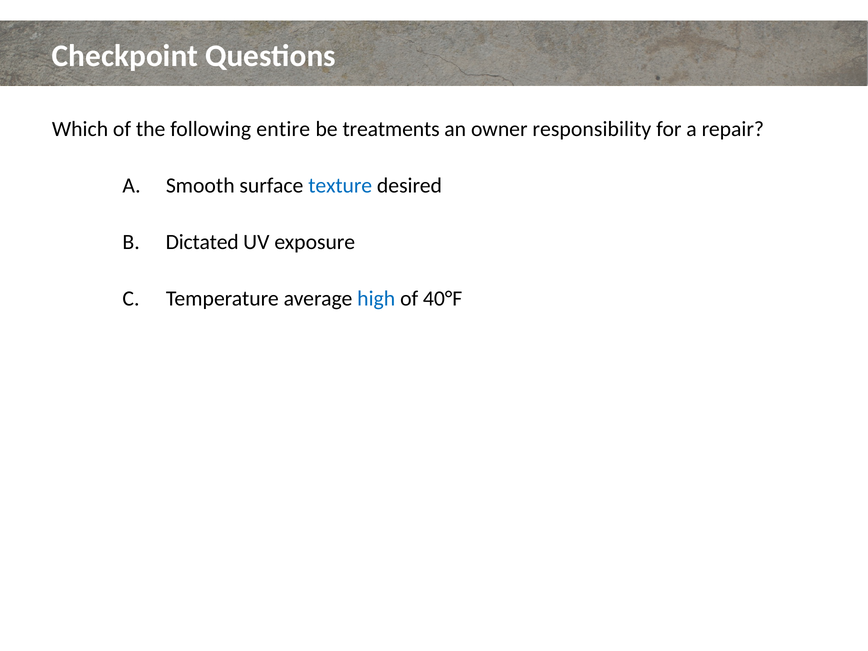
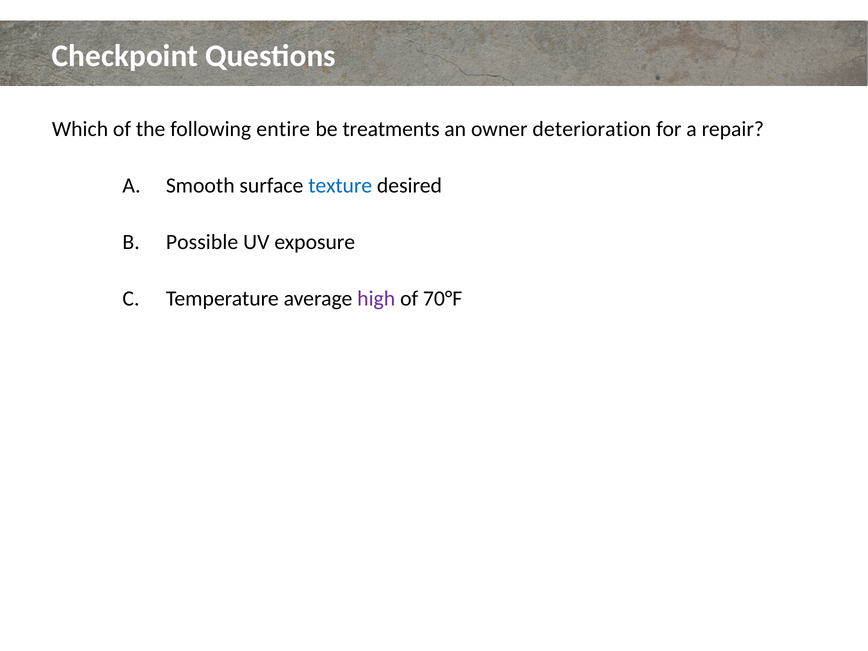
responsibility: responsibility -> deterioration (592, 129)
Dictated: Dictated -> Possible (202, 242)
high colour: blue -> purple (376, 298)
40°F: 40°F -> 70°F (443, 298)
